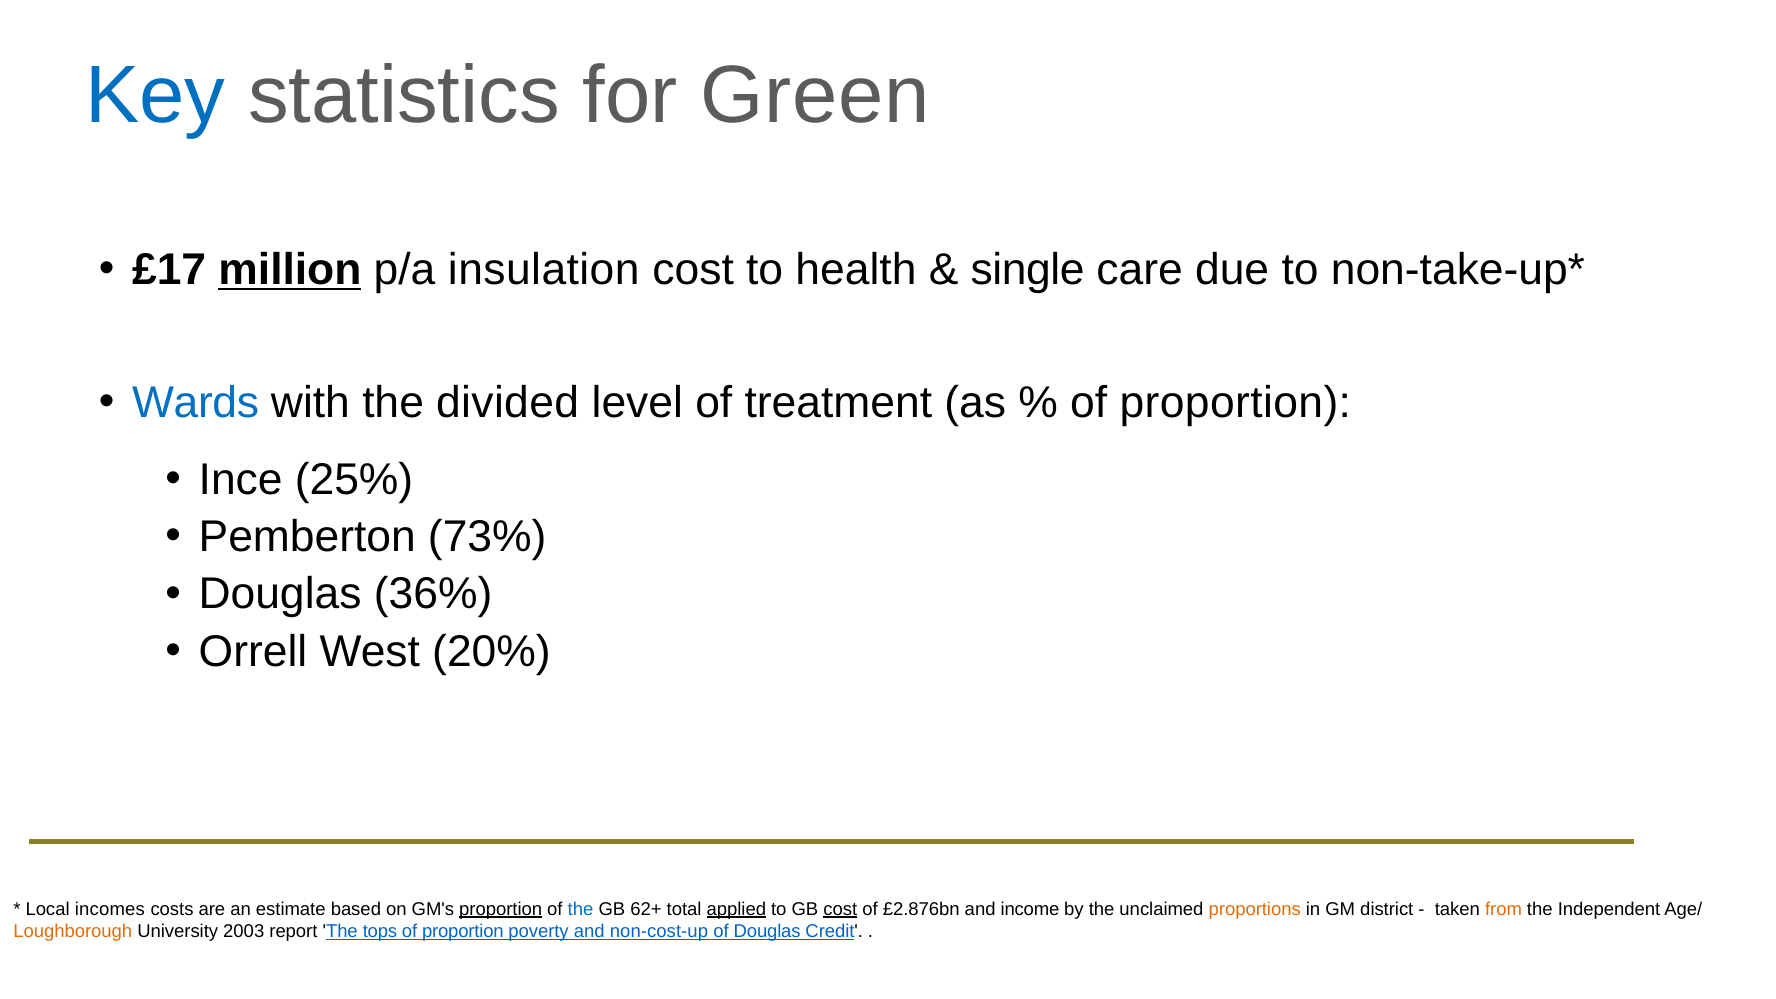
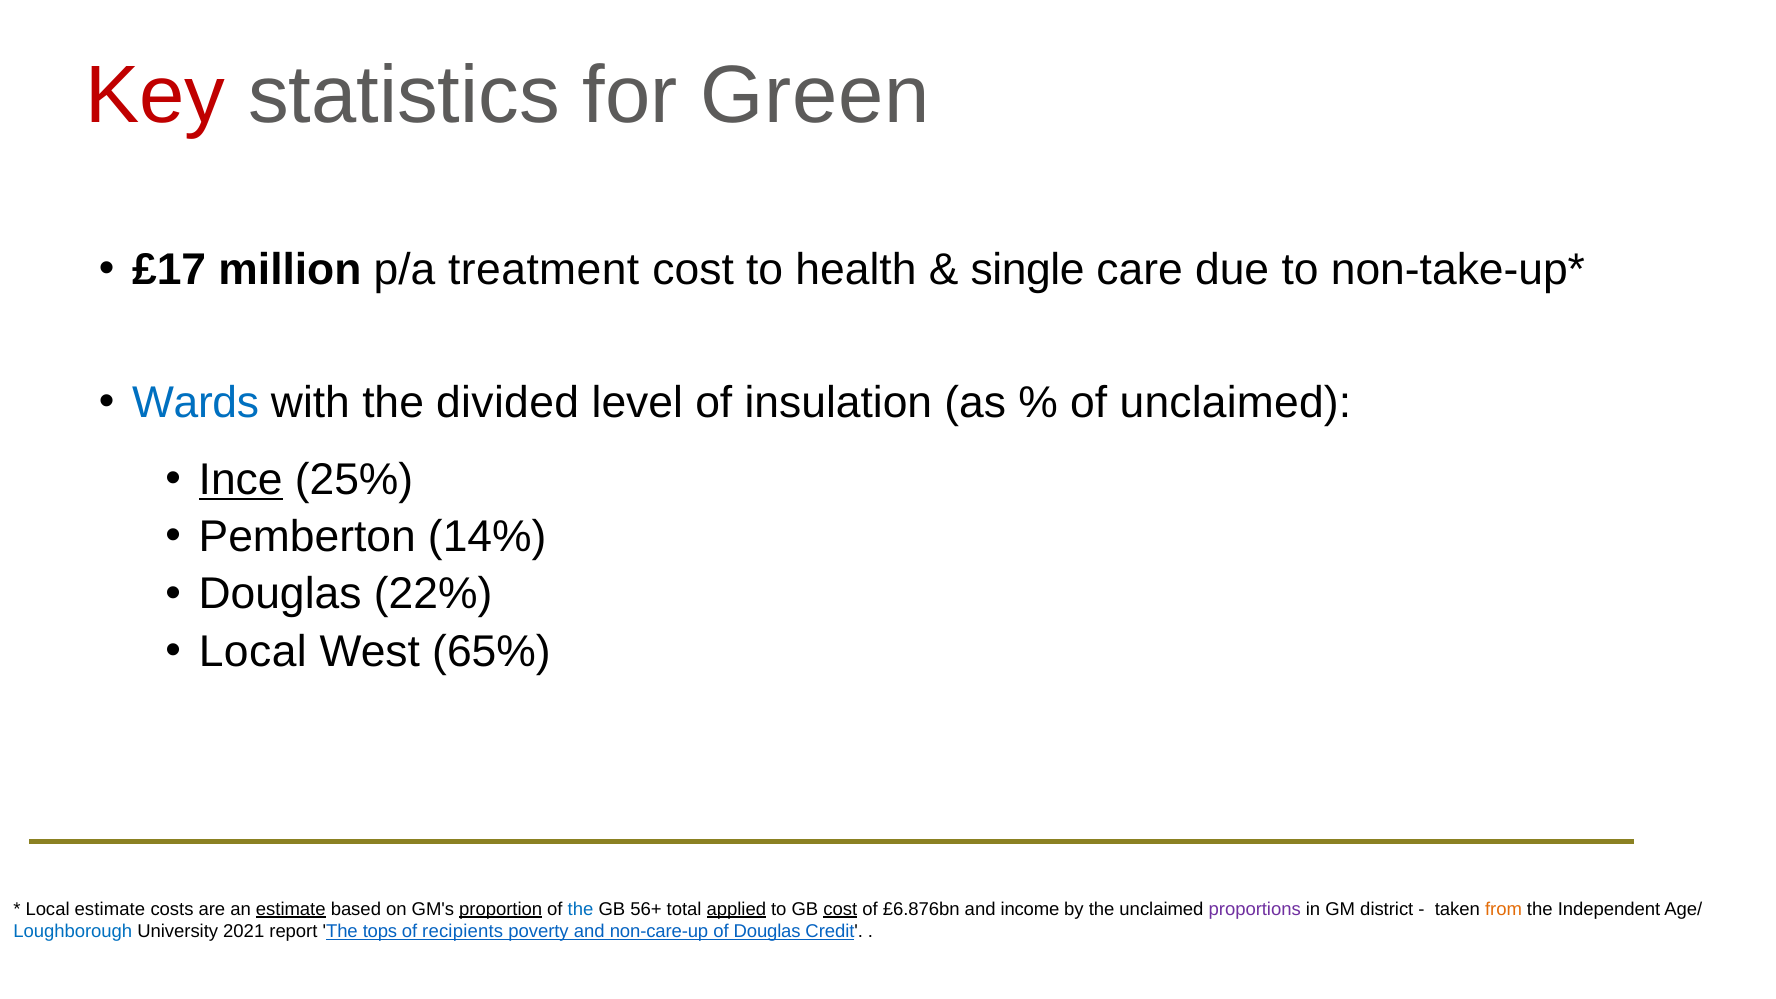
Key colour: blue -> red (156, 96)
million underline: present -> none (290, 270)
insulation: insulation -> treatment (544, 270)
treatment: treatment -> insulation (838, 403)
proportion: proportion -> unclaimed (1235, 403)
Ince underline: none -> present (241, 480)
73%: 73% -> 14% (487, 537)
36%: 36% -> 22% (433, 594)
Orrell: Orrell -> Local (253, 651)
20%: 20% -> 65% (491, 651)
Local incomes: incomes -> estimate (110, 909)
estimate underline: none -> present (291, 909)
62+: 62+ -> 56+ (646, 909)
£2.876bn: £2.876bn -> £6.876bn (921, 909)
proportions colour: orange -> purple (1255, 909)
Loughborough colour: orange -> blue (73, 931)
2003: 2003 -> 2021 (244, 931)
proportion: proportion -> recipients (463, 931)
non-cost-up: non-cost-up -> non-care-up (659, 931)
